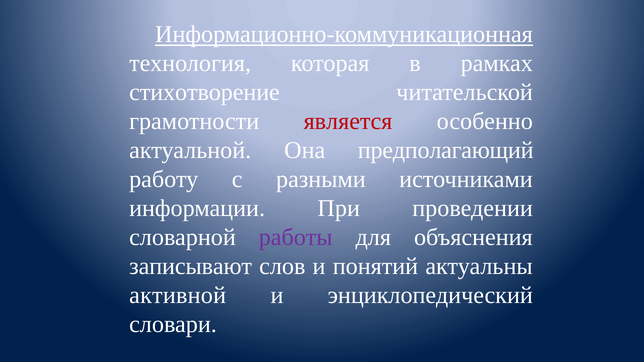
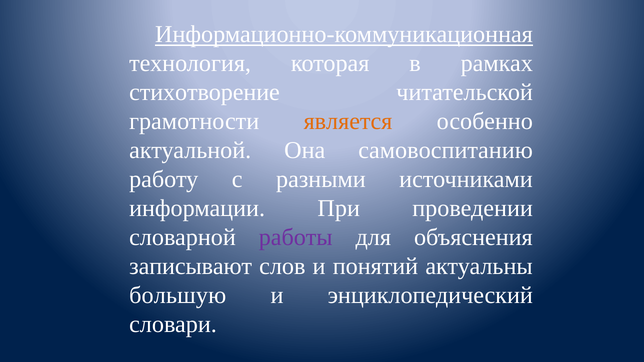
является colour: red -> orange (348, 122)
предполагающий: предполагающий -> самовоспитанию (446, 151)
активной: активной -> большую (178, 296)
